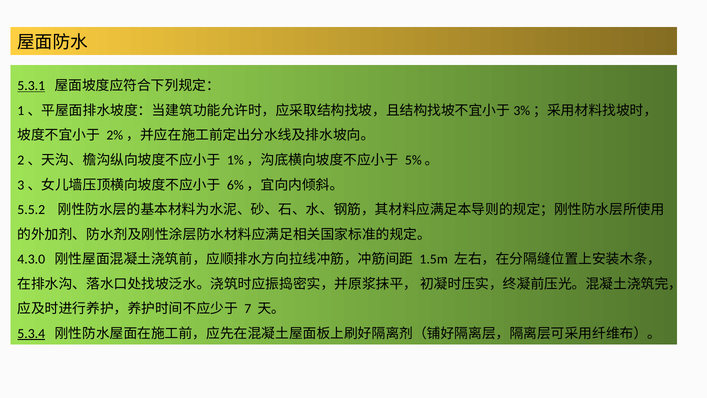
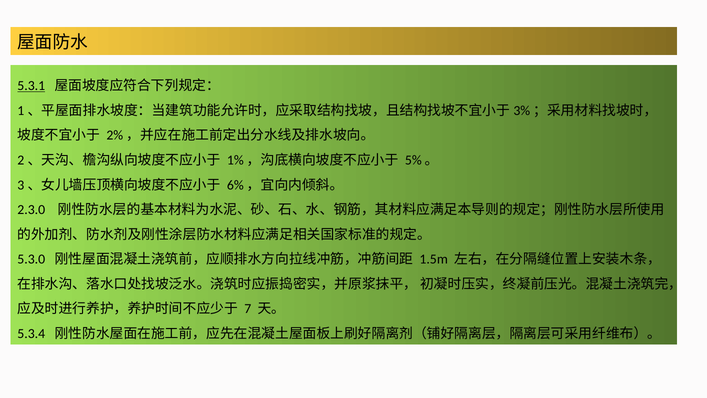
5.5.2: 5.5.2 -> 2.3.0 (31, 210)
4.3.0: 4.3.0 -> 5.3.0 (31, 259)
5.3.4 underline: present -> none (31, 333)
